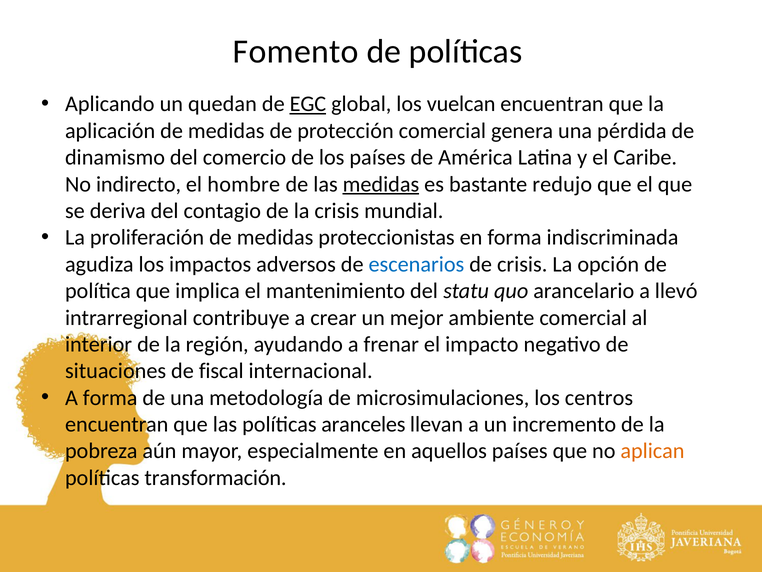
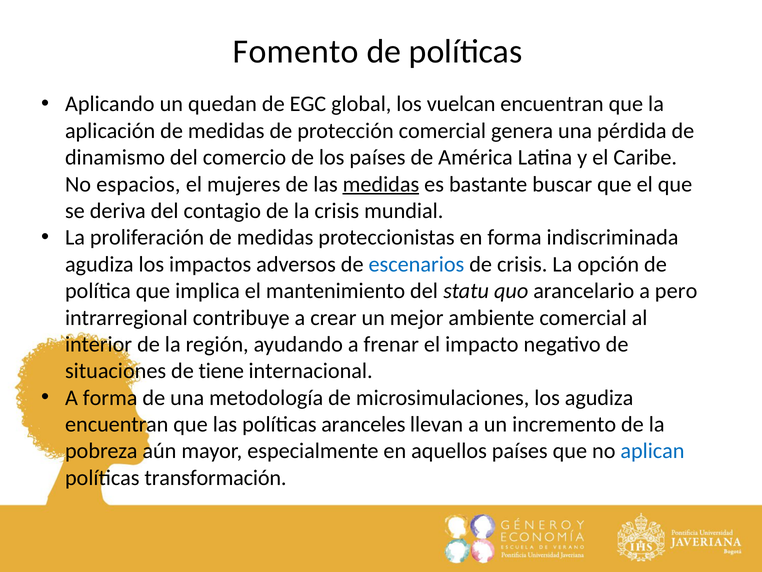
EGC underline: present -> none (308, 104)
indirecto: indirecto -> espacios (138, 184)
hombre: hombre -> mujeres (244, 184)
redujo: redujo -> buscar (562, 184)
llevó: llevó -> pero (676, 291)
fiscal: fiscal -> tiene (221, 371)
los centros: centros -> agudiza (599, 397)
aplican colour: orange -> blue (652, 451)
